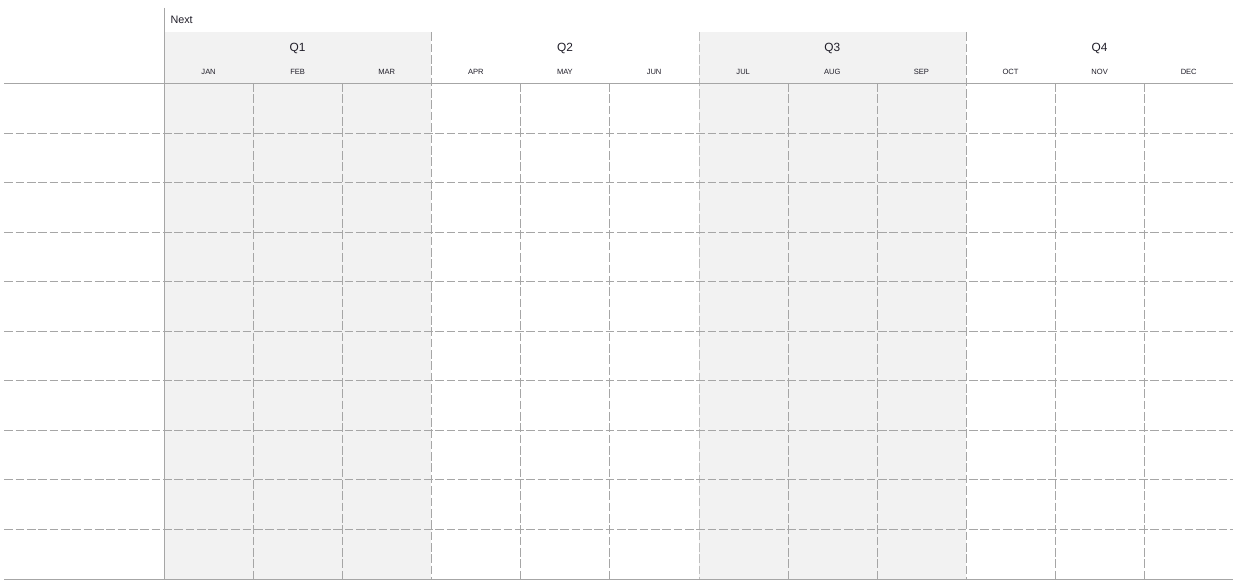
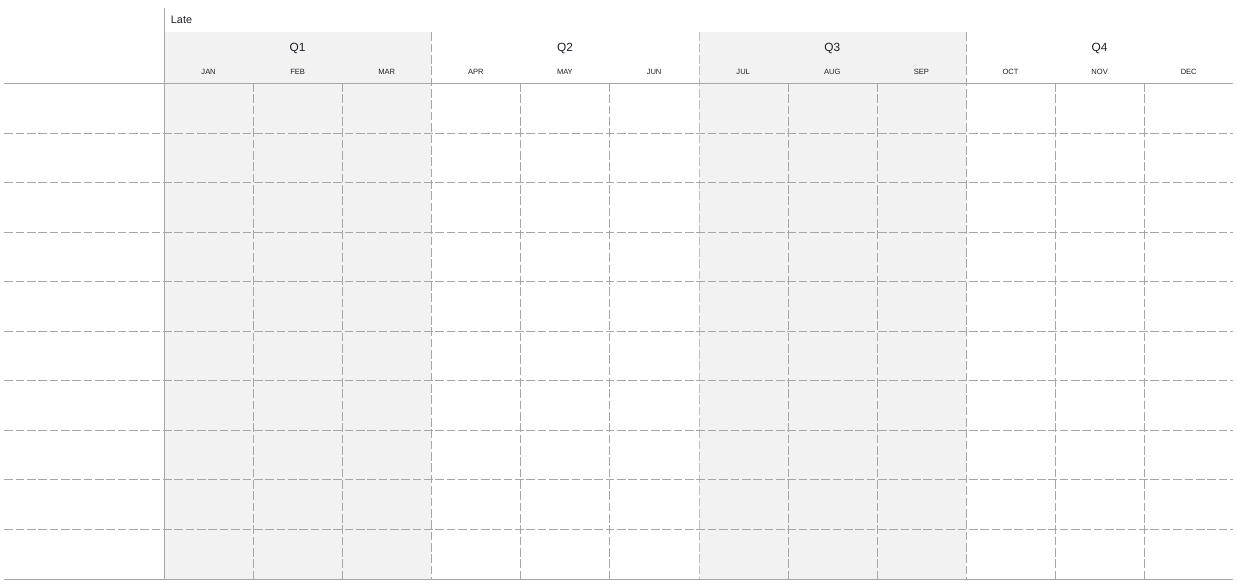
Next: Next -> Late (182, 20)
